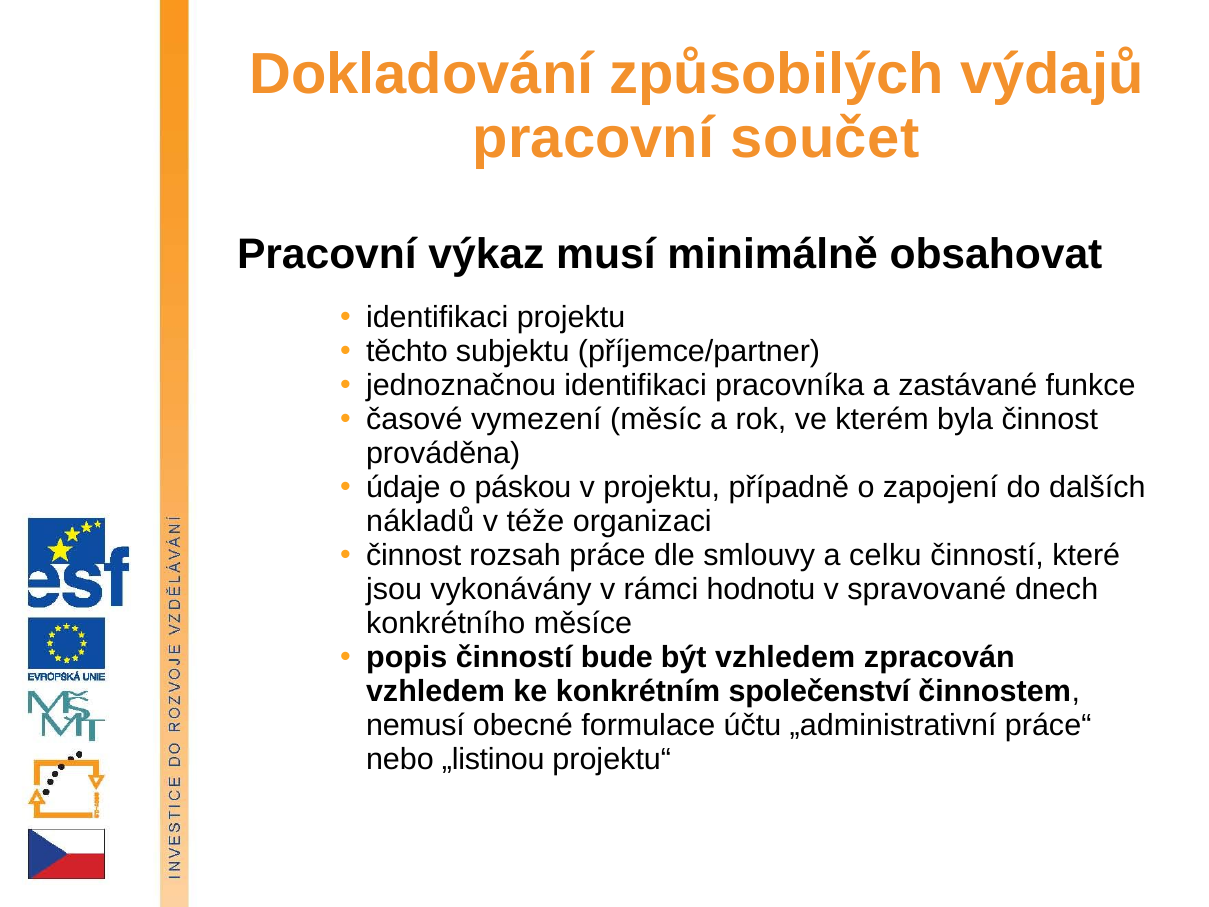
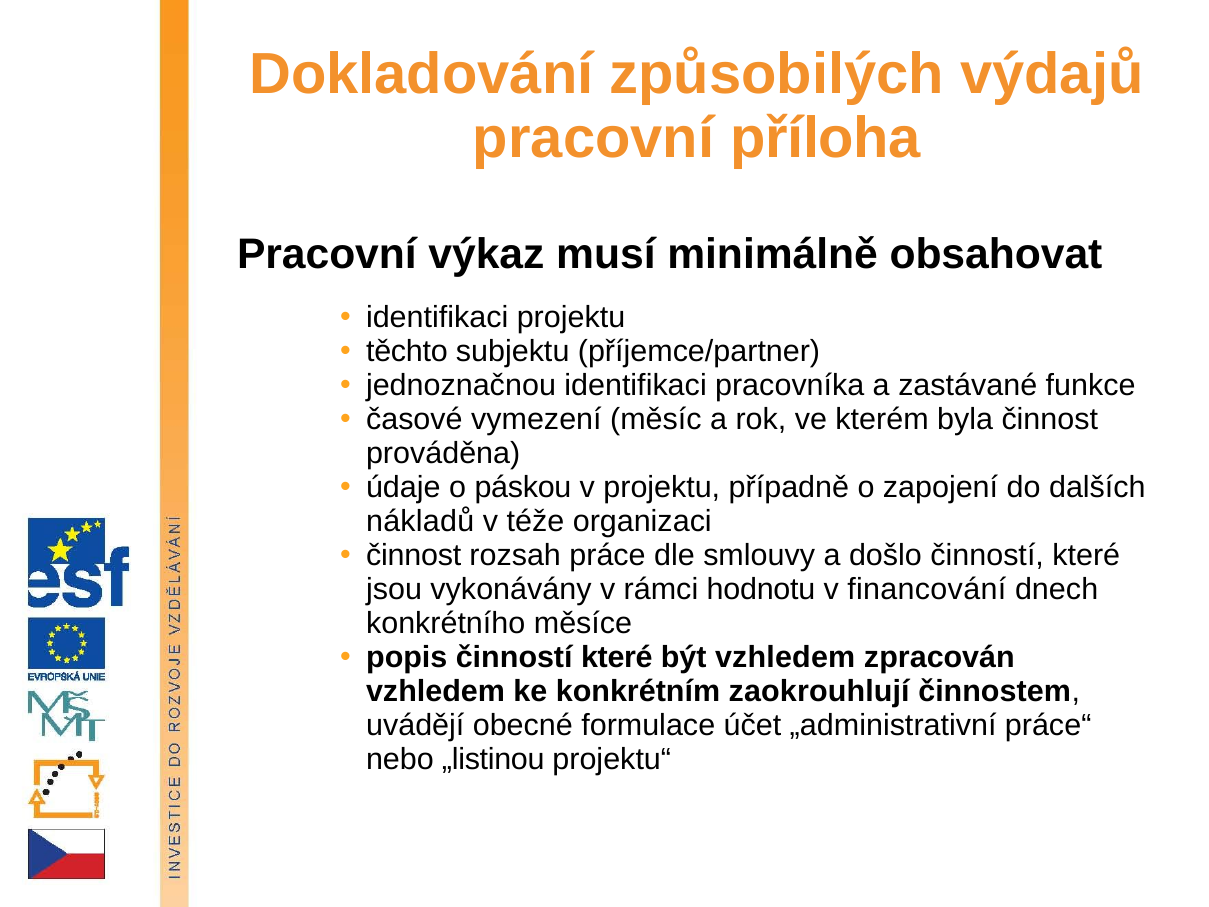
součet: součet -> příloha (826, 139)
celku: celku -> došlo (885, 555)
spravované: spravované -> financování (927, 589)
popis činností bude: bude -> které (617, 657)
společenství: společenství -> zaokrouhlují (819, 691)
nemusí: nemusí -> uvádějí (415, 725)
účtu: účtu -> účet (753, 725)
